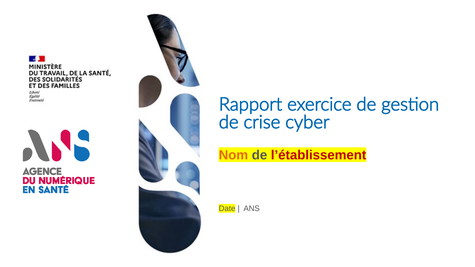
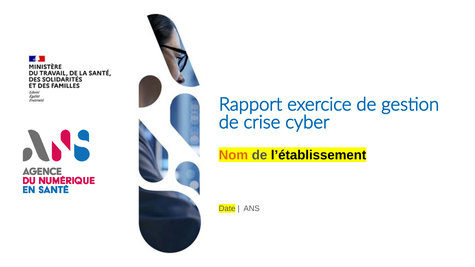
l’établissement colour: red -> black (319, 155)
